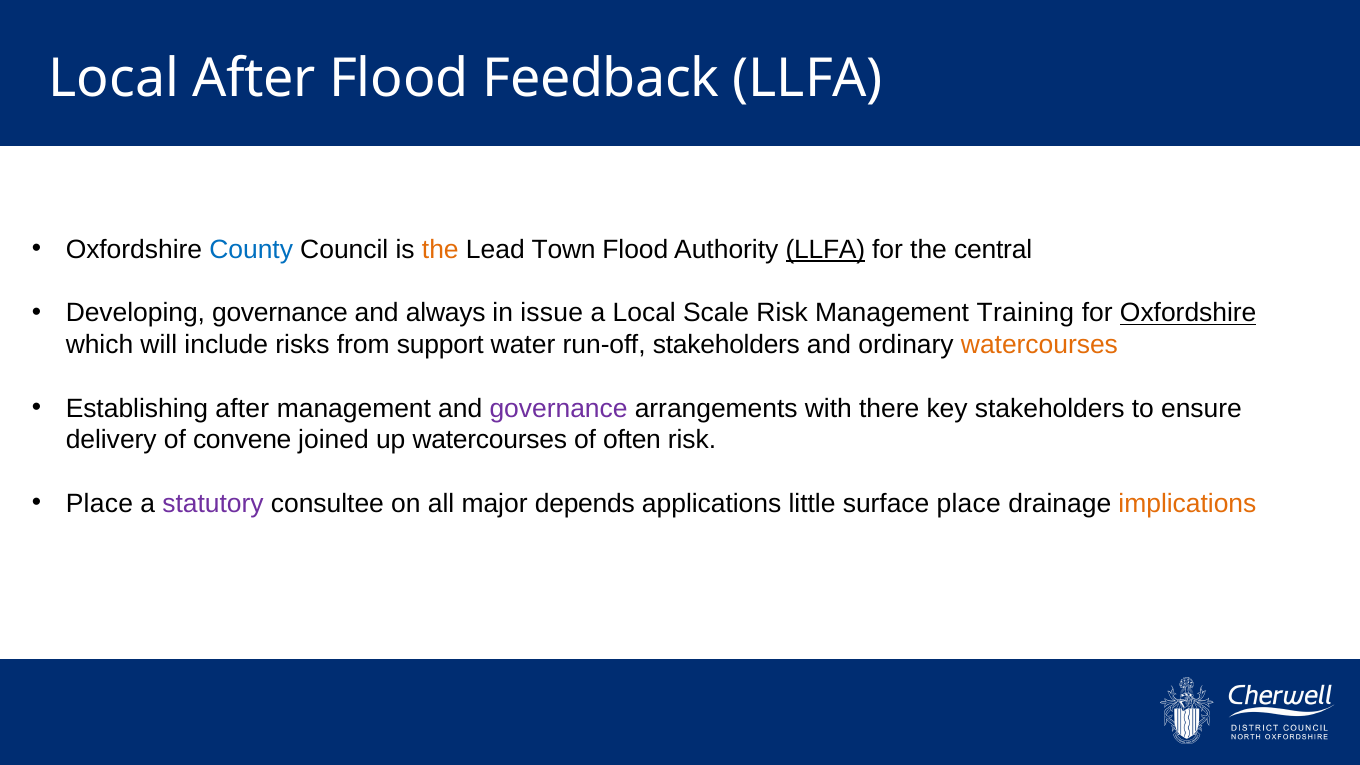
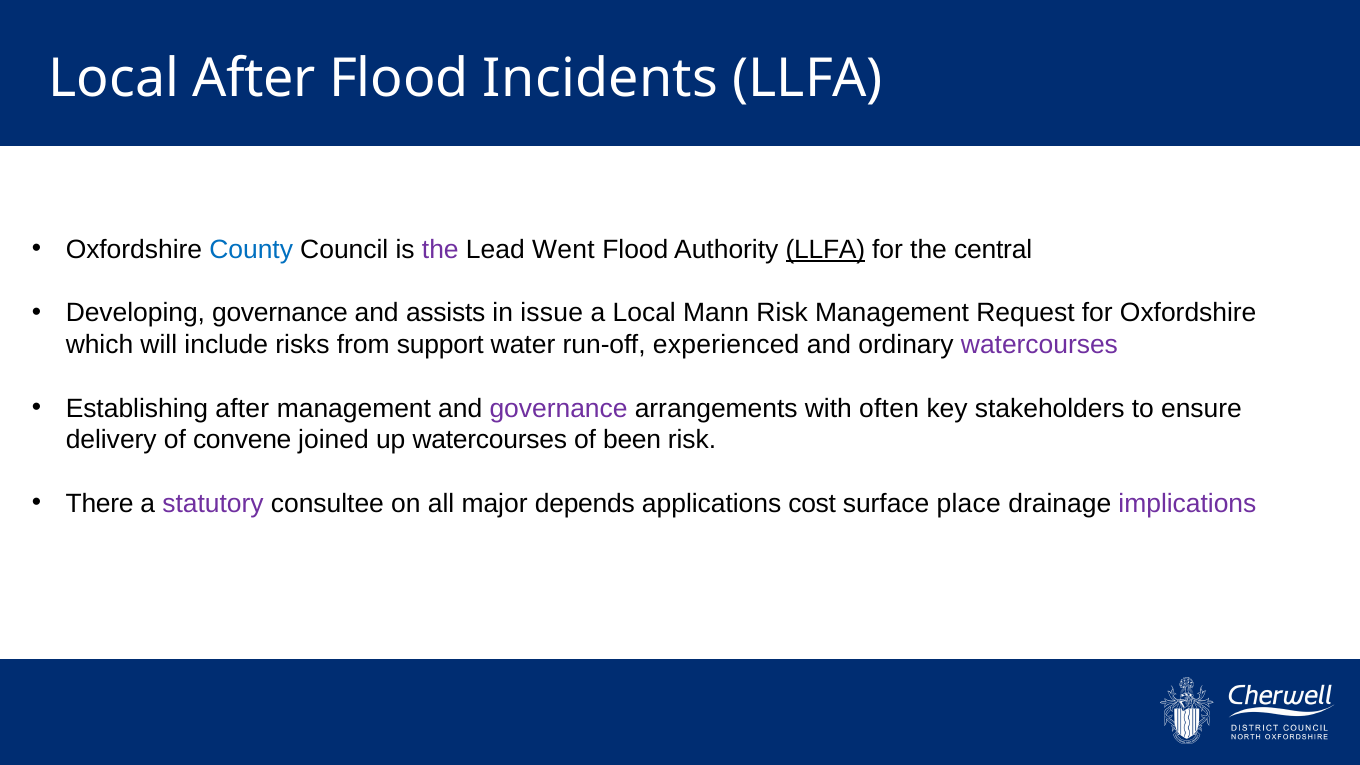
Feedback: Feedback -> Incidents (601, 79)
the colour: orange -> purple (440, 250)
Town: Town -> Went (563, 250)
always: always -> assists (446, 313)
Scale: Scale -> Mann (716, 313)
Training: Training -> Request (1026, 313)
Oxfordshire underline: present -> none (1188, 313)
run-off stakeholders: stakeholders -> experienced (726, 345)
watercourses colour: orange -> purple (1039, 345)
there: there -> often (889, 408)
often: often -> been (632, 440)
Place: Place -> There (100, 504)
little: little -> cost (812, 504)
implications colour: orange -> purple (1187, 504)
